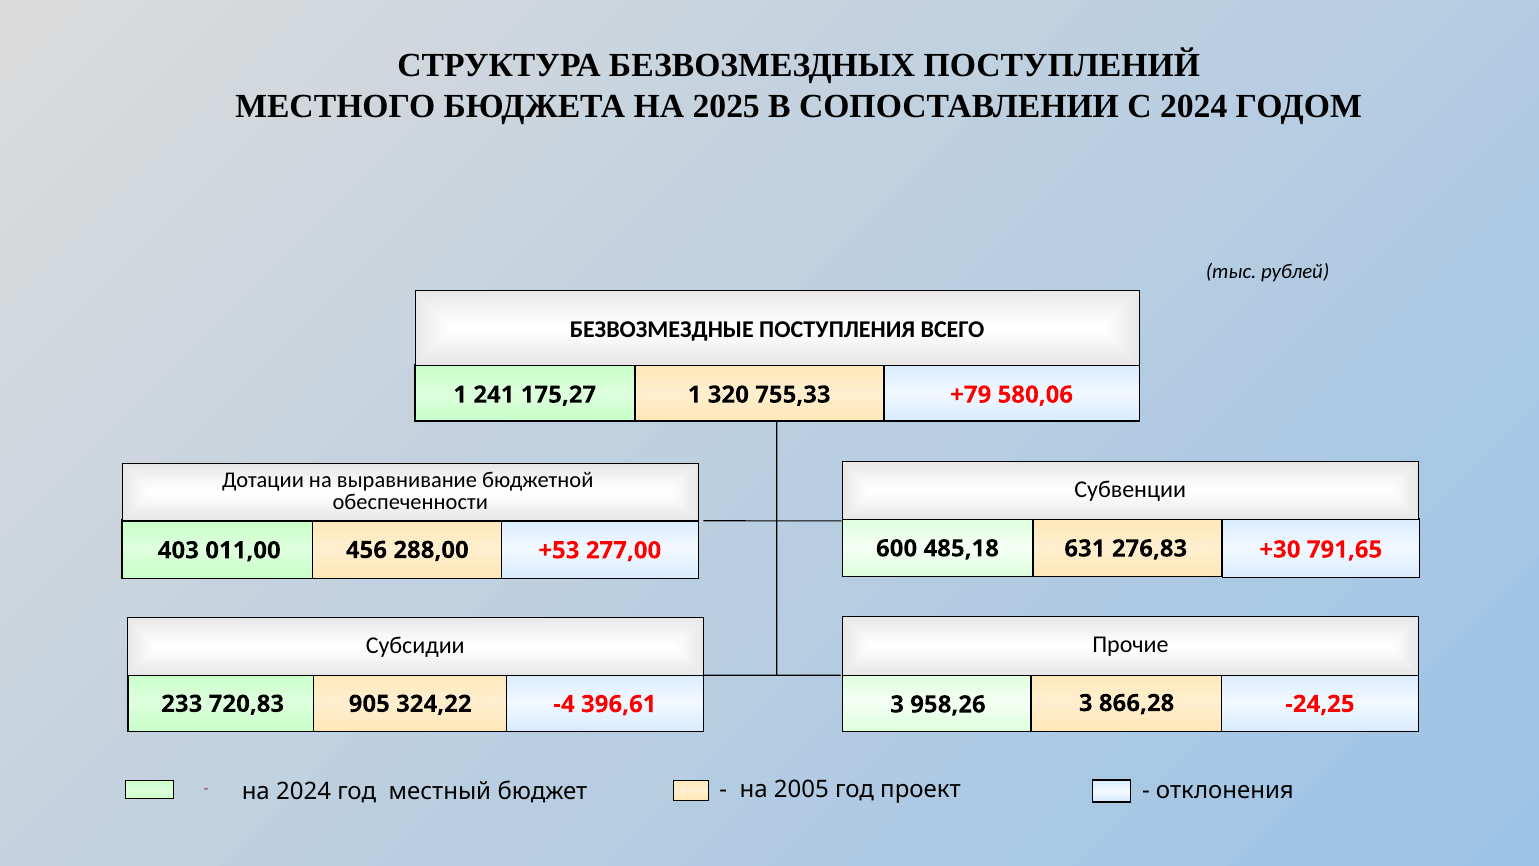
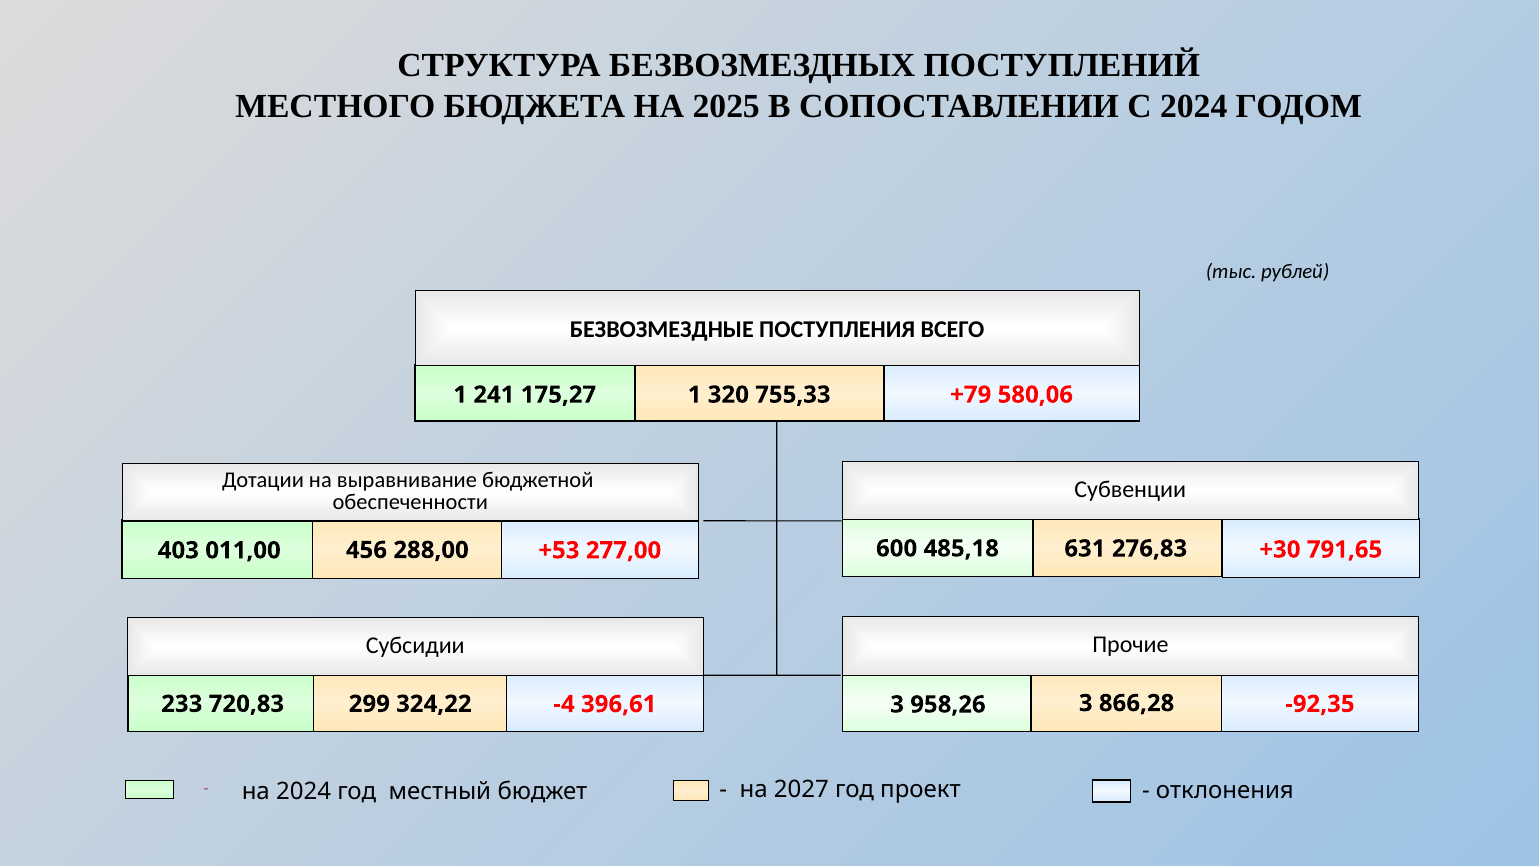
905: 905 -> 299 (369, 704)
-24,25: -24,25 -> -92,35 (1320, 704)
2005: 2005 -> 2027 (801, 789)
